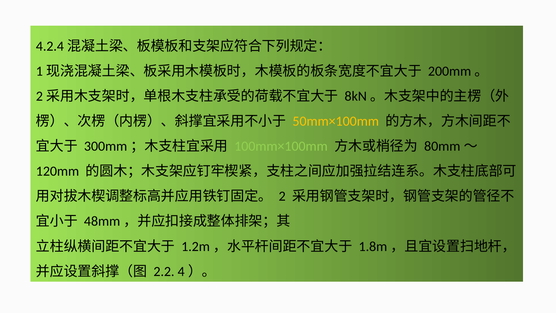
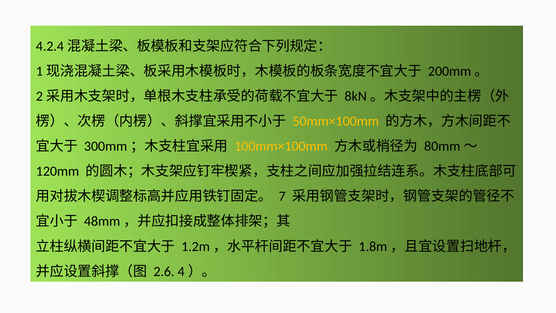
100mm×100mm colour: light green -> yellow (281, 146)
2: 2 -> 7 (282, 196)
2.2: 2.2 -> 2.6 (164, 271)
